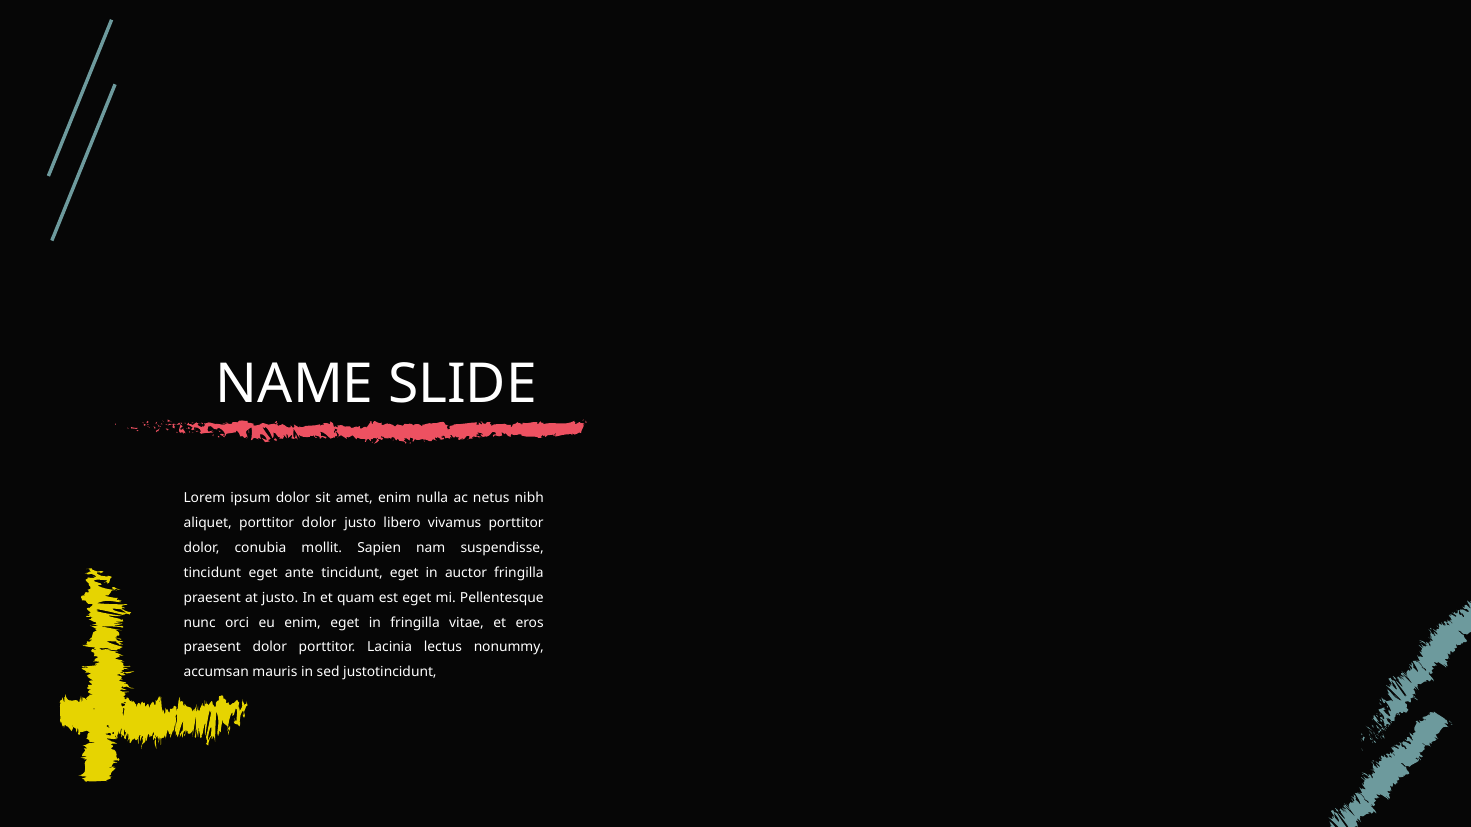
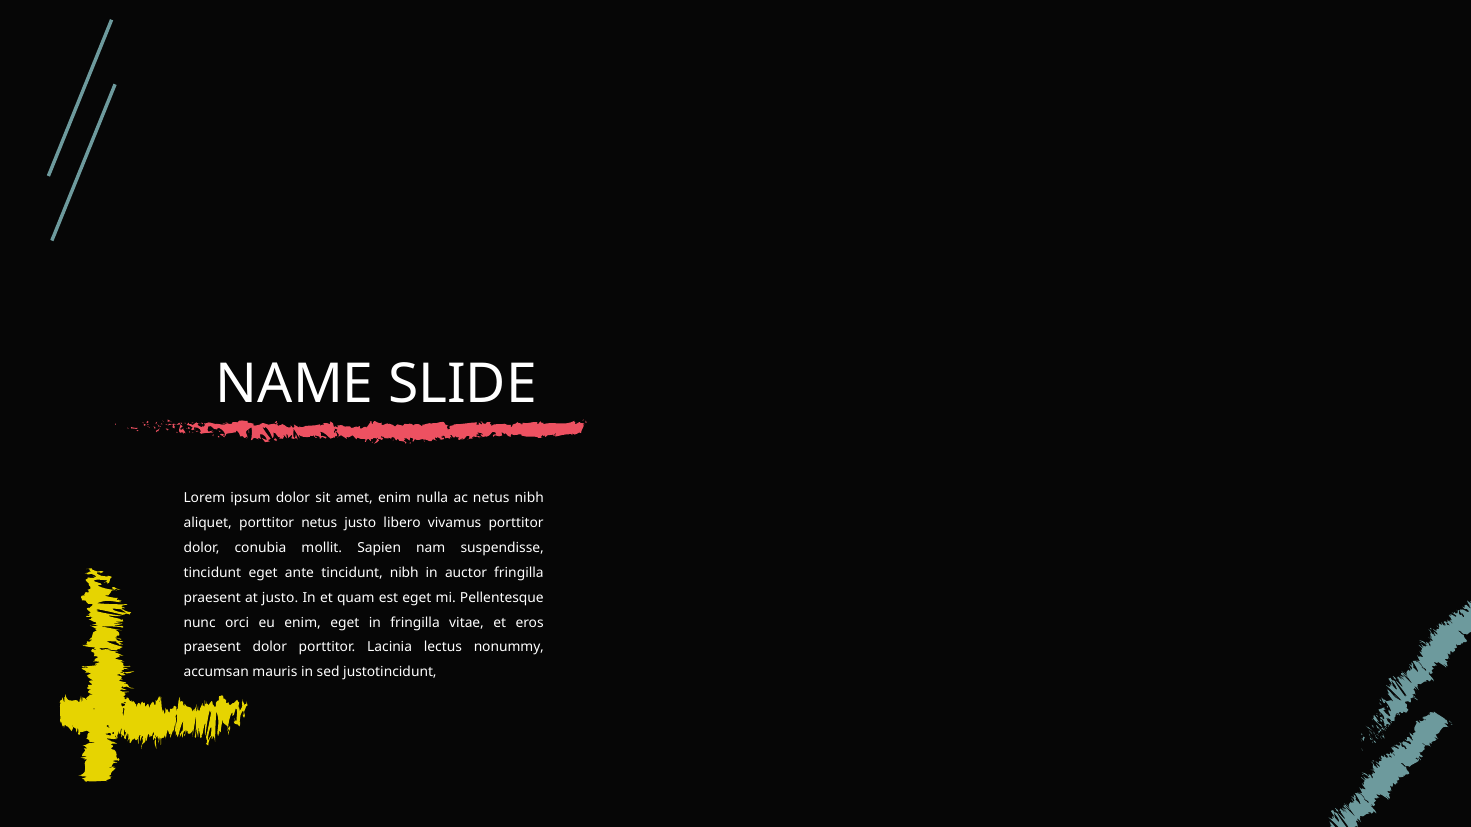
aliquet porttitor dolor: dolor -> netus (319, 523)
ante tincidunt eget: eget -> nibh (404, 573)
